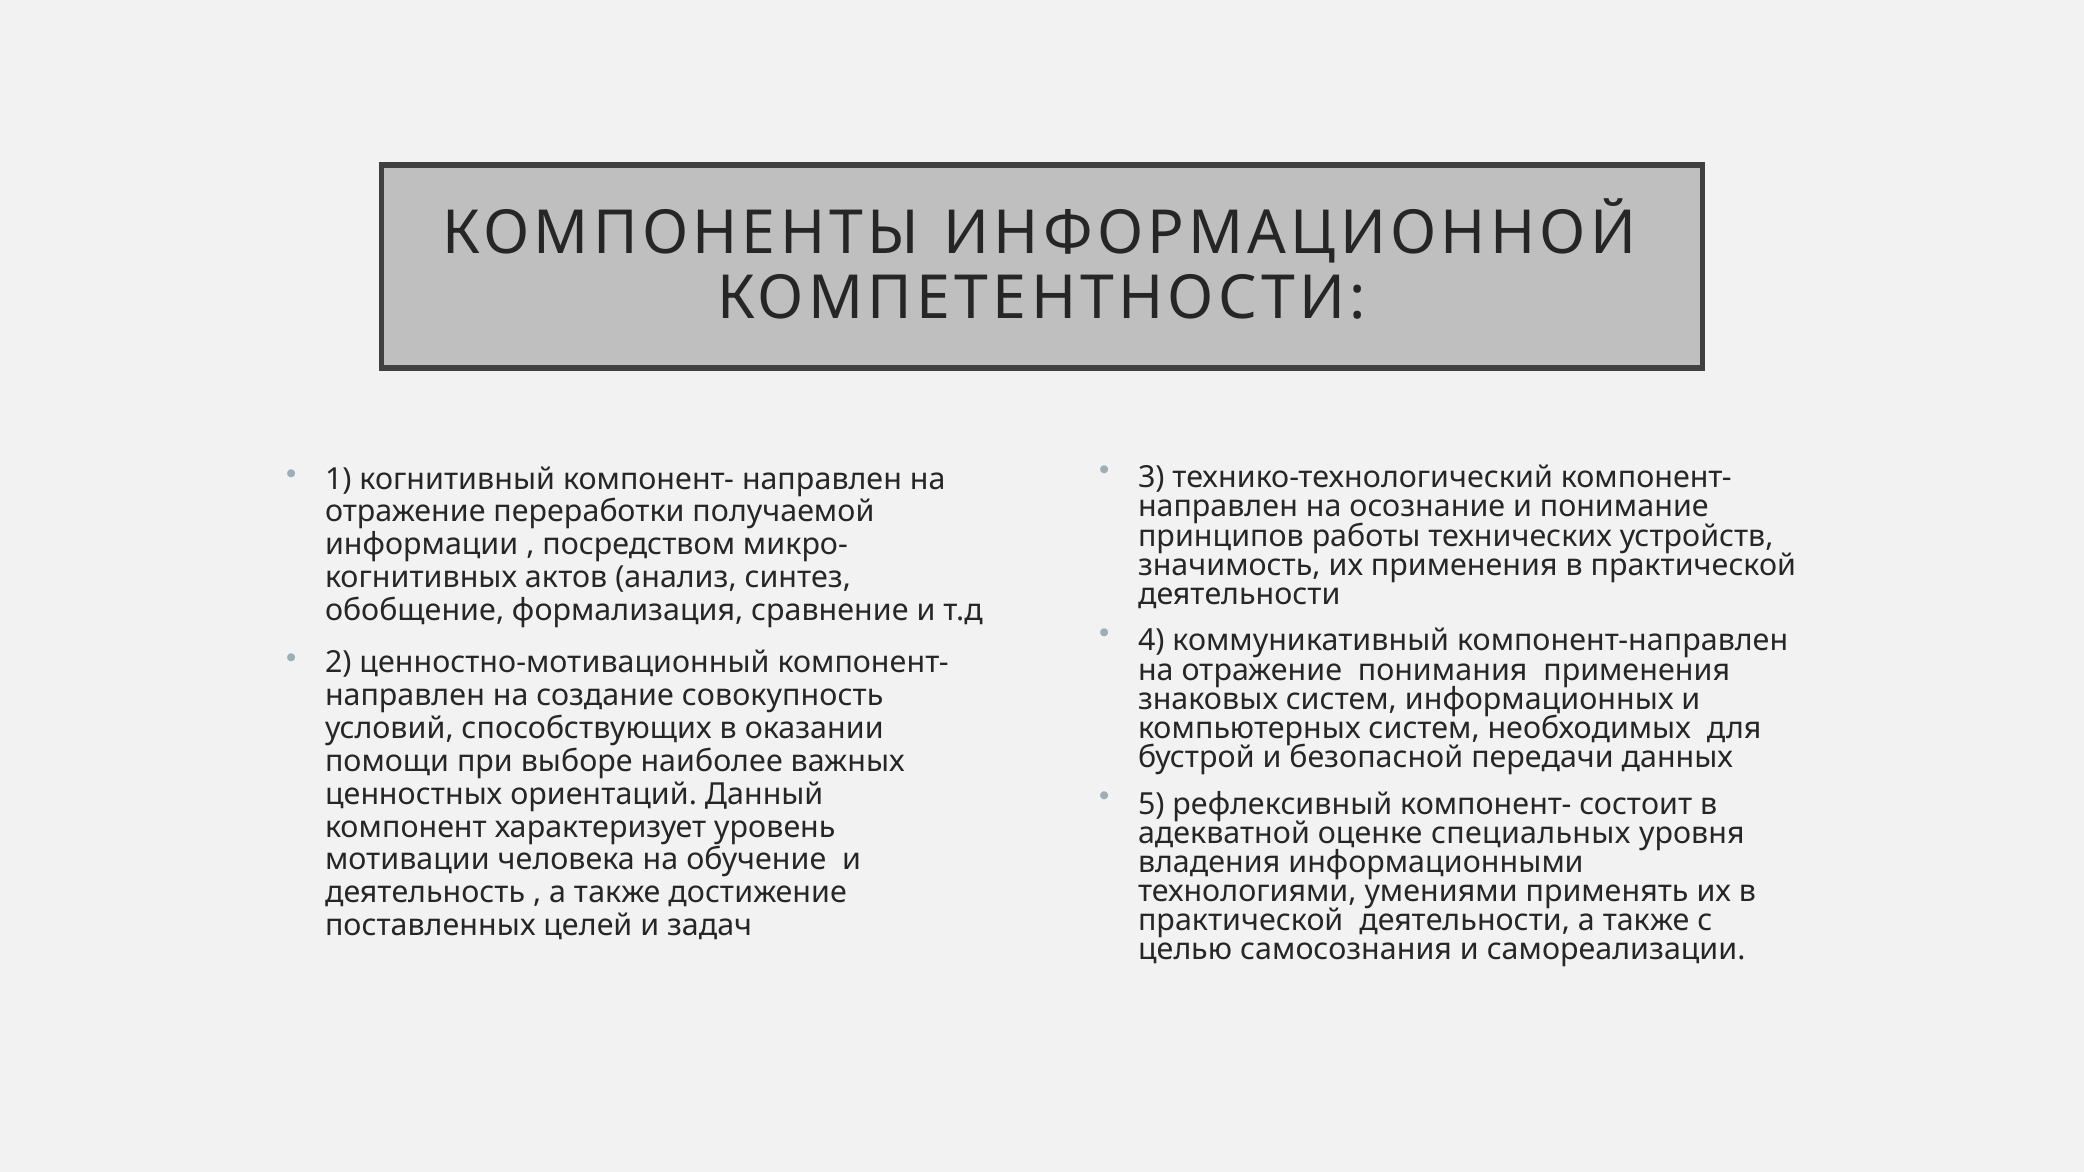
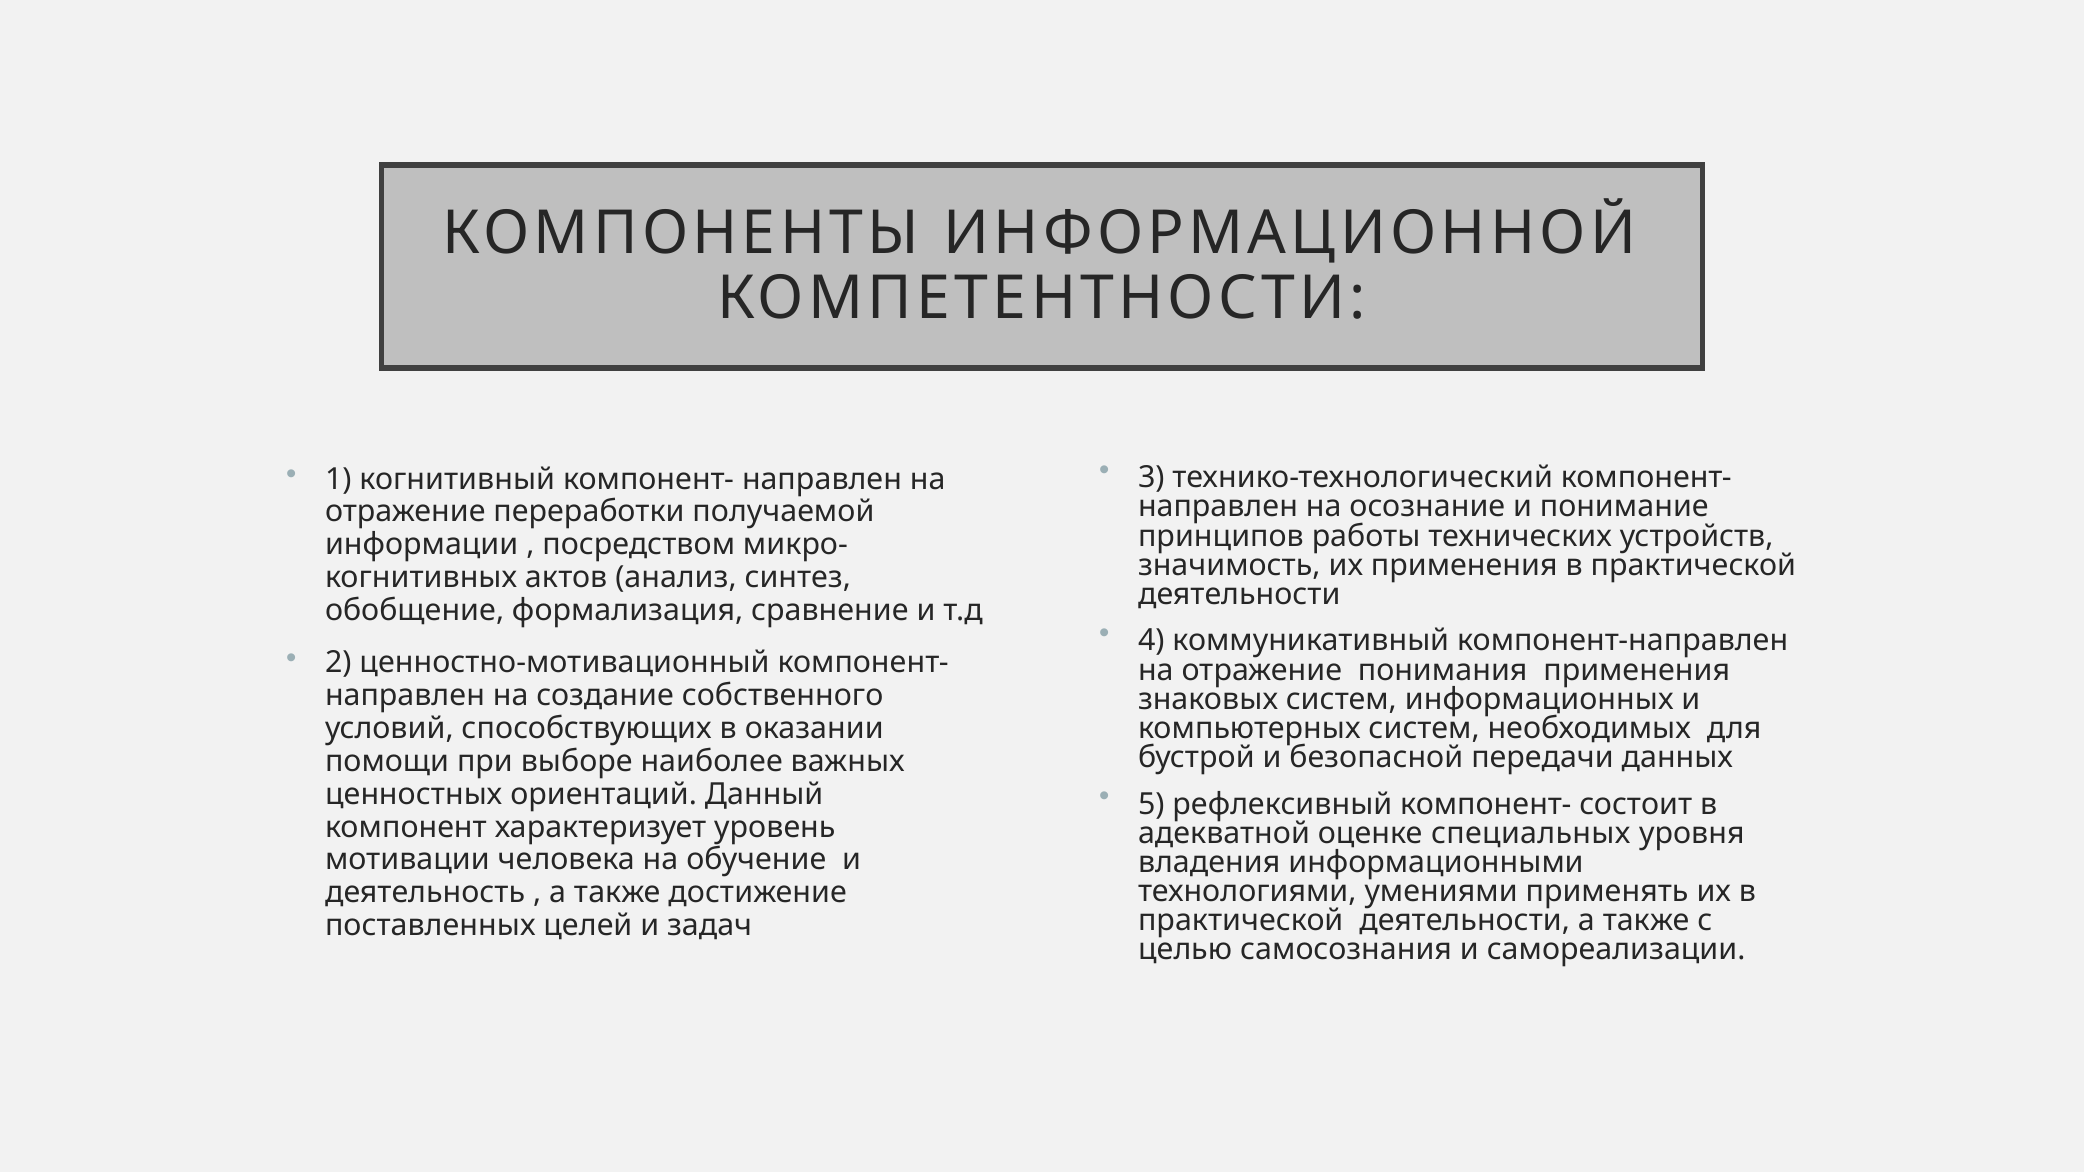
совокупность: совокупность -> собственного (783, 696)
